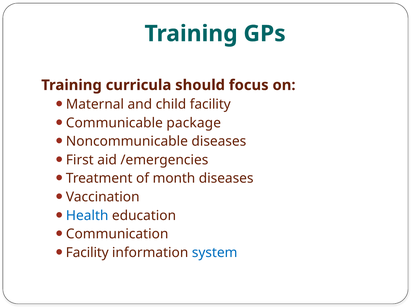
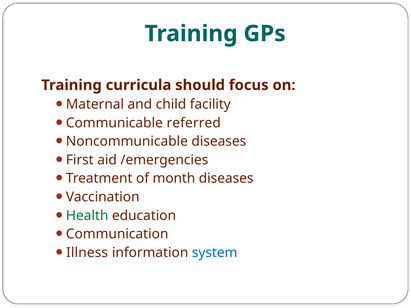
package: package -> referred (194, 123)
Health colour: blue -> green (87, 216)
Facility: Facility -> Illness (87, 253)
